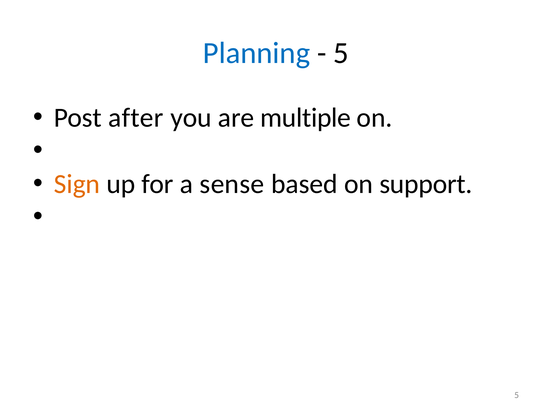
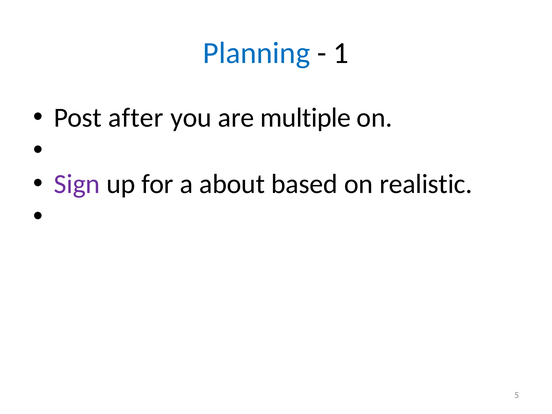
5: 5 -> 1 (341, 53)
Sign colour: orange -> purple (77, 184)
sense: sense -> about (232, 184)
support: support -> realistic (426, 184)
